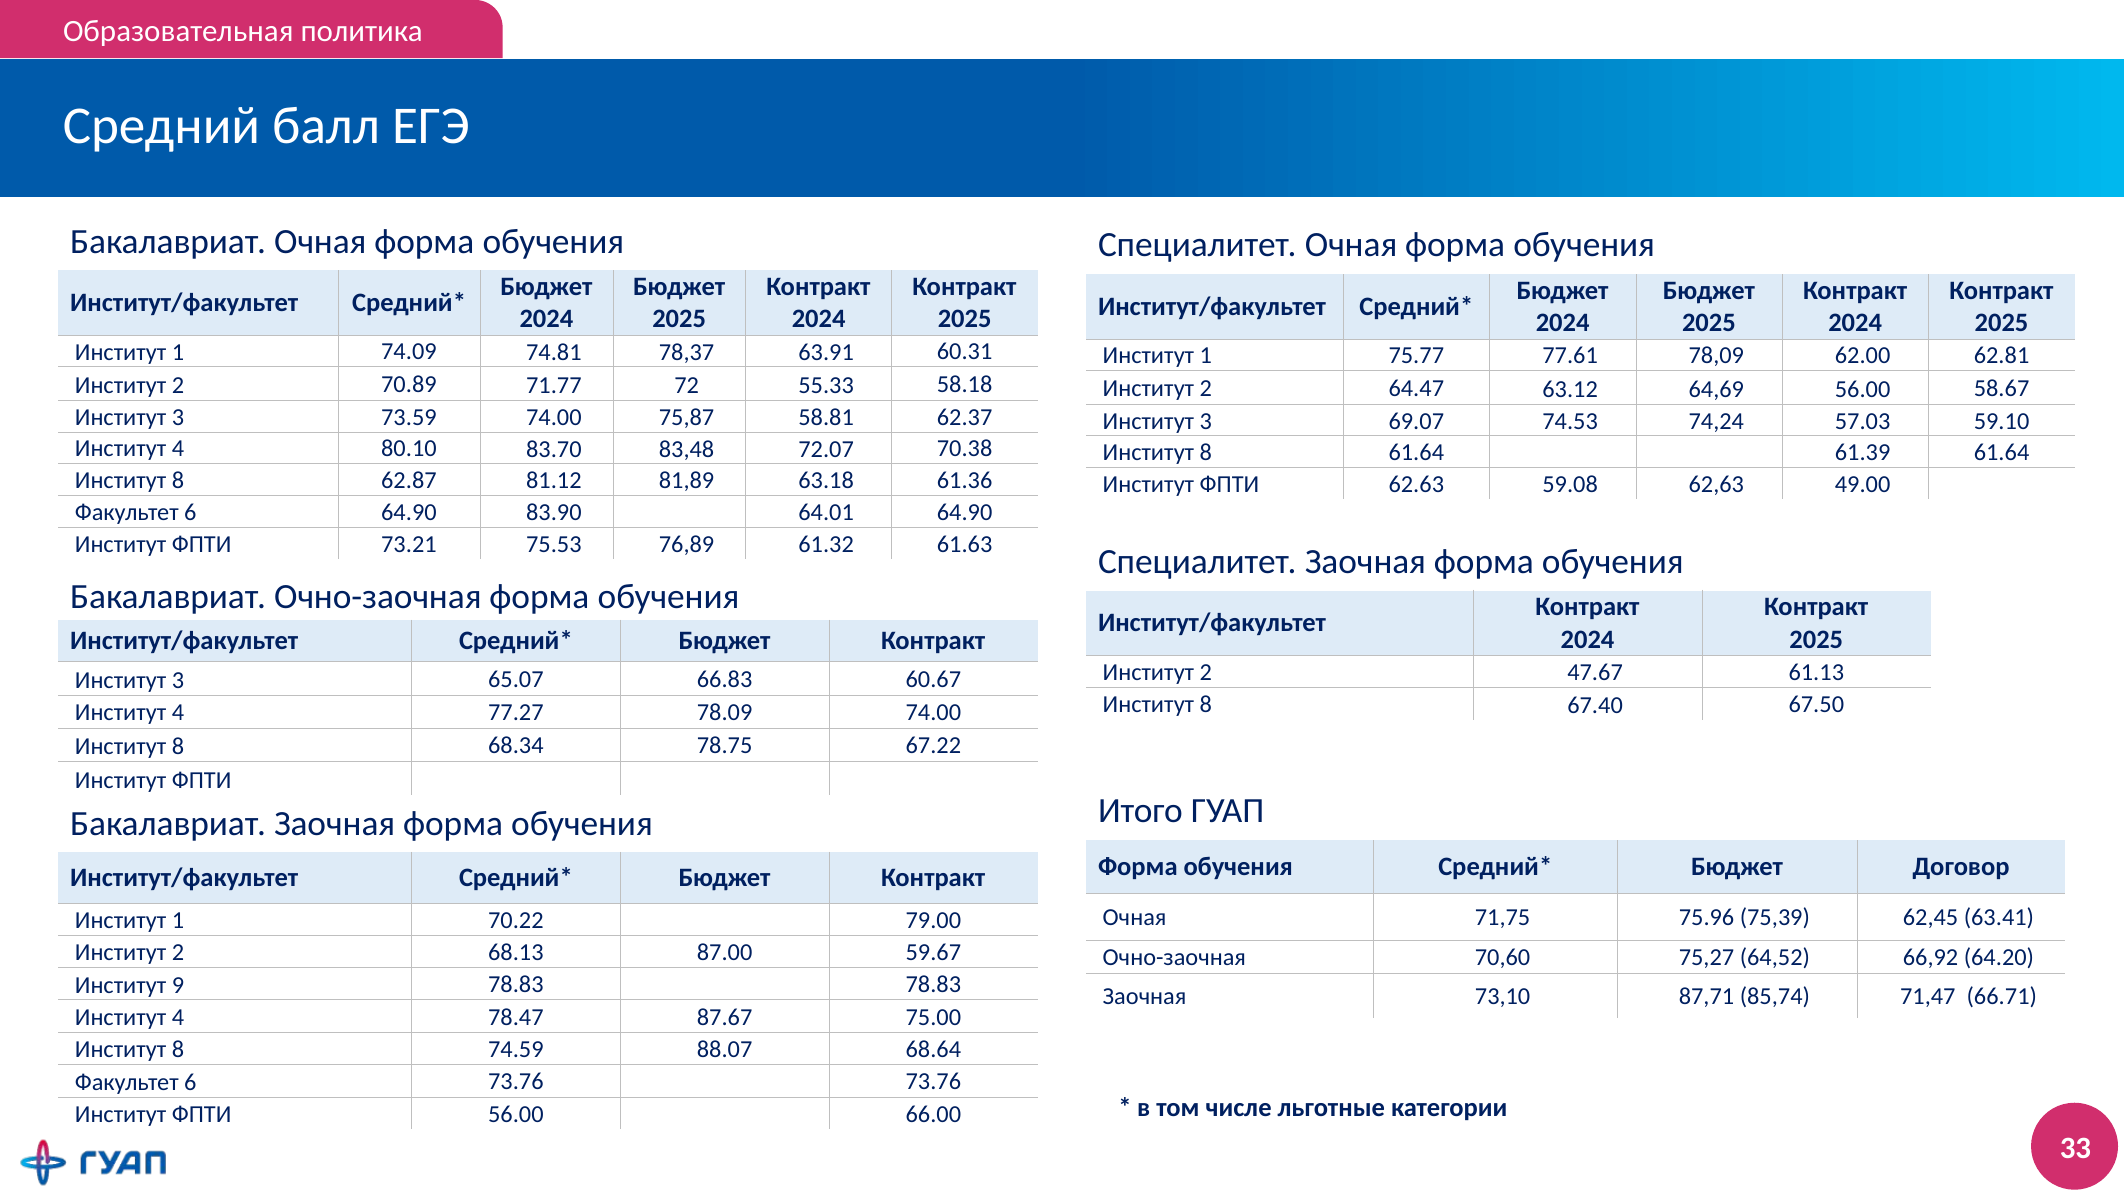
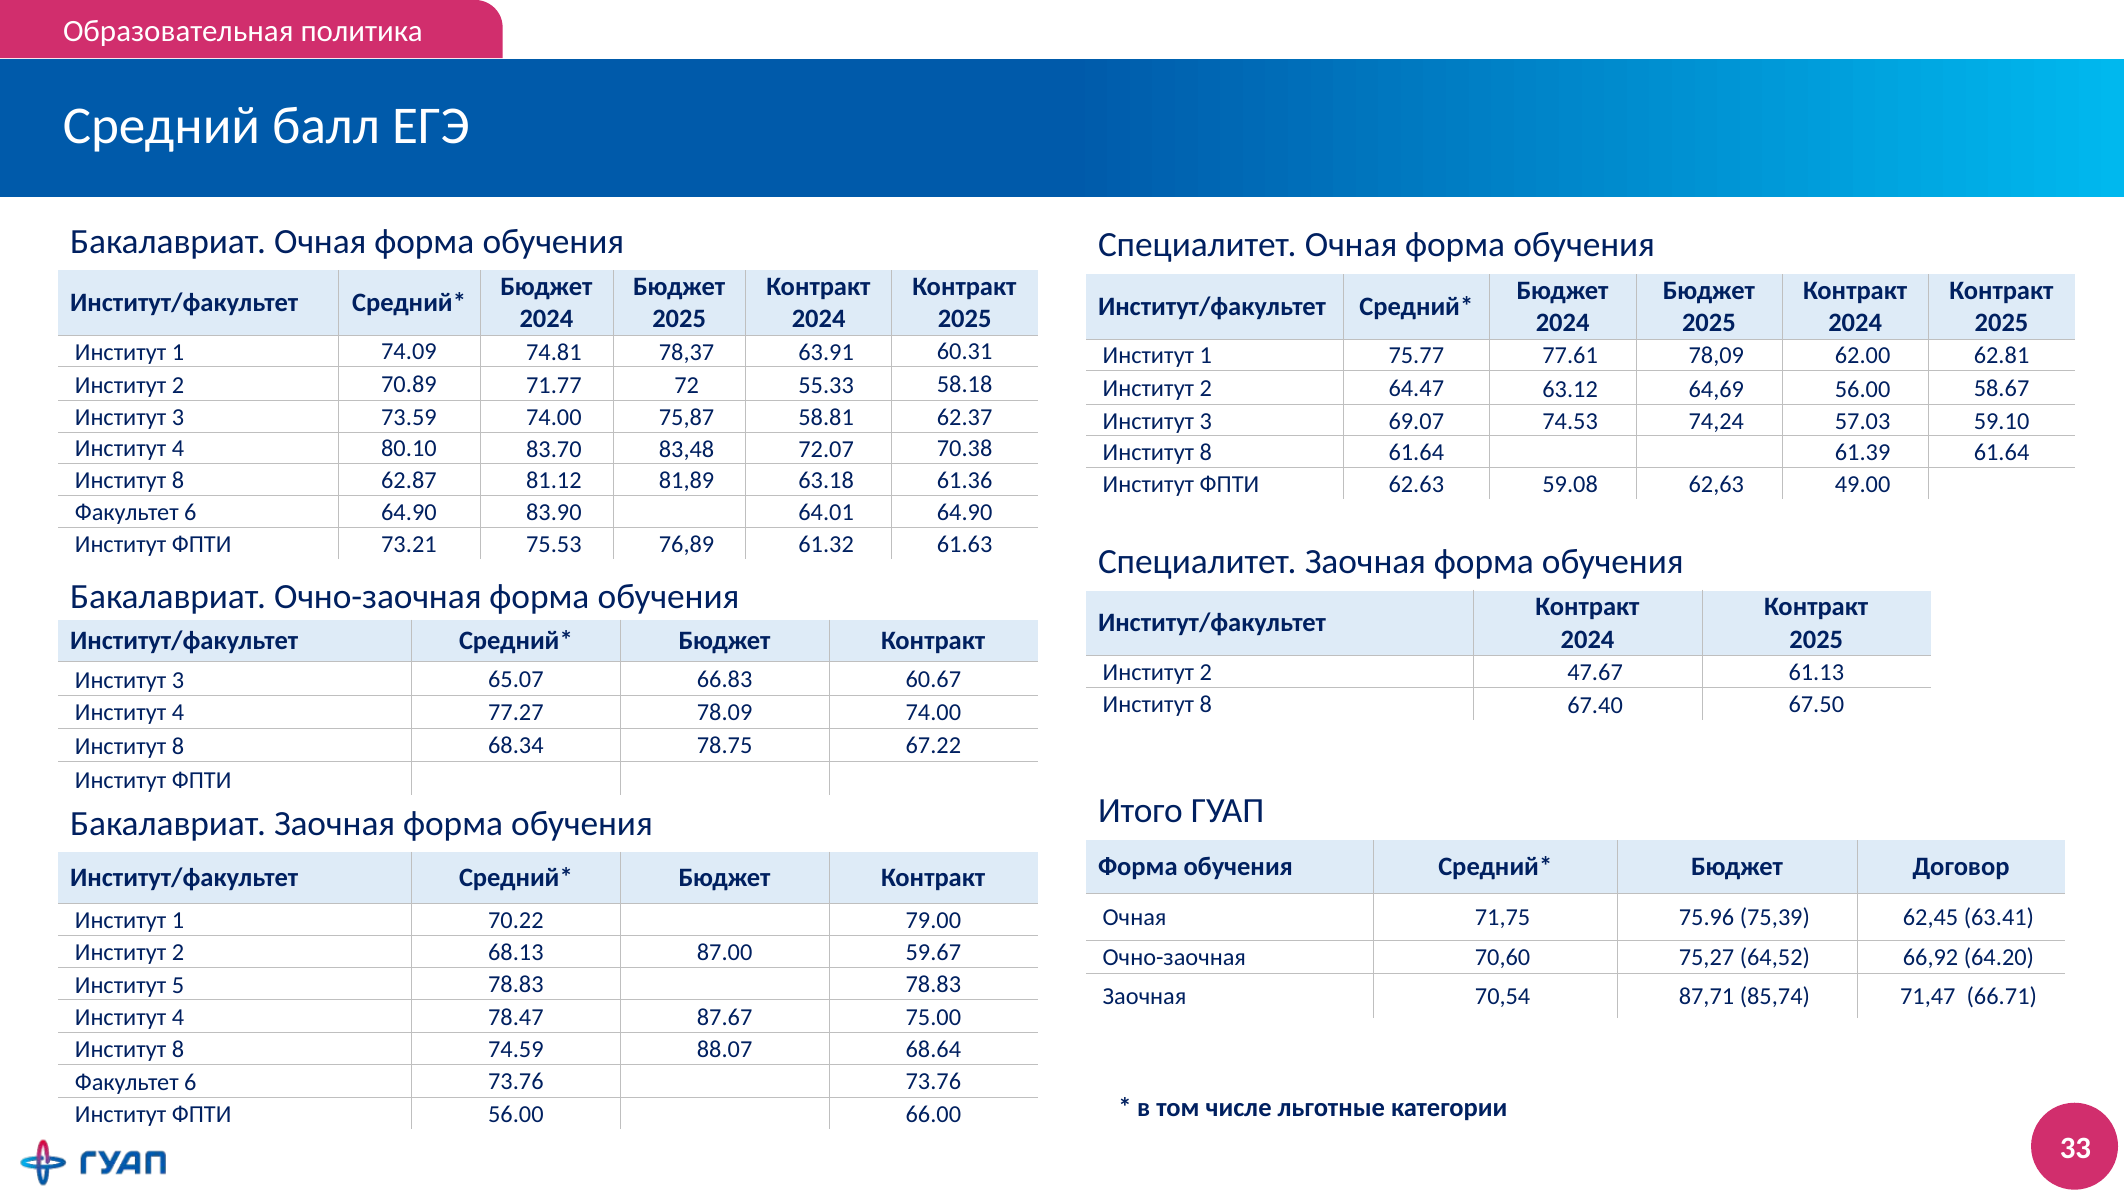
9: 9 -> 5 (178, 985)
73,10: 73,10 -> 70,54 (1503, 997)
